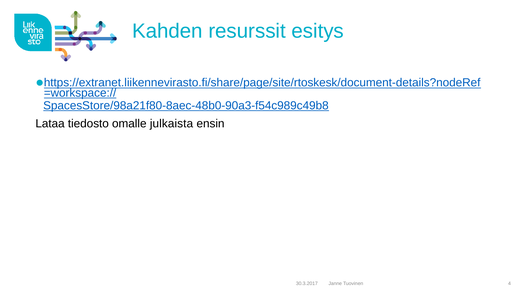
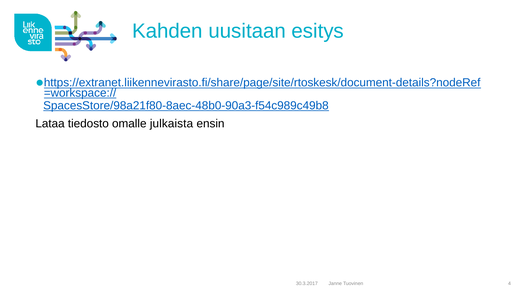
resurssit: resurssit -> uusitaan (247, 31)
